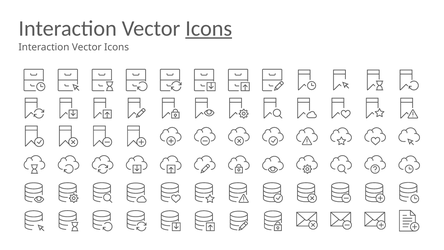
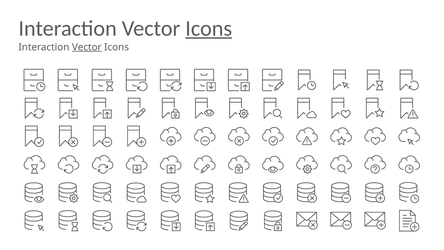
Vector underline: none -> present (87, 47)
